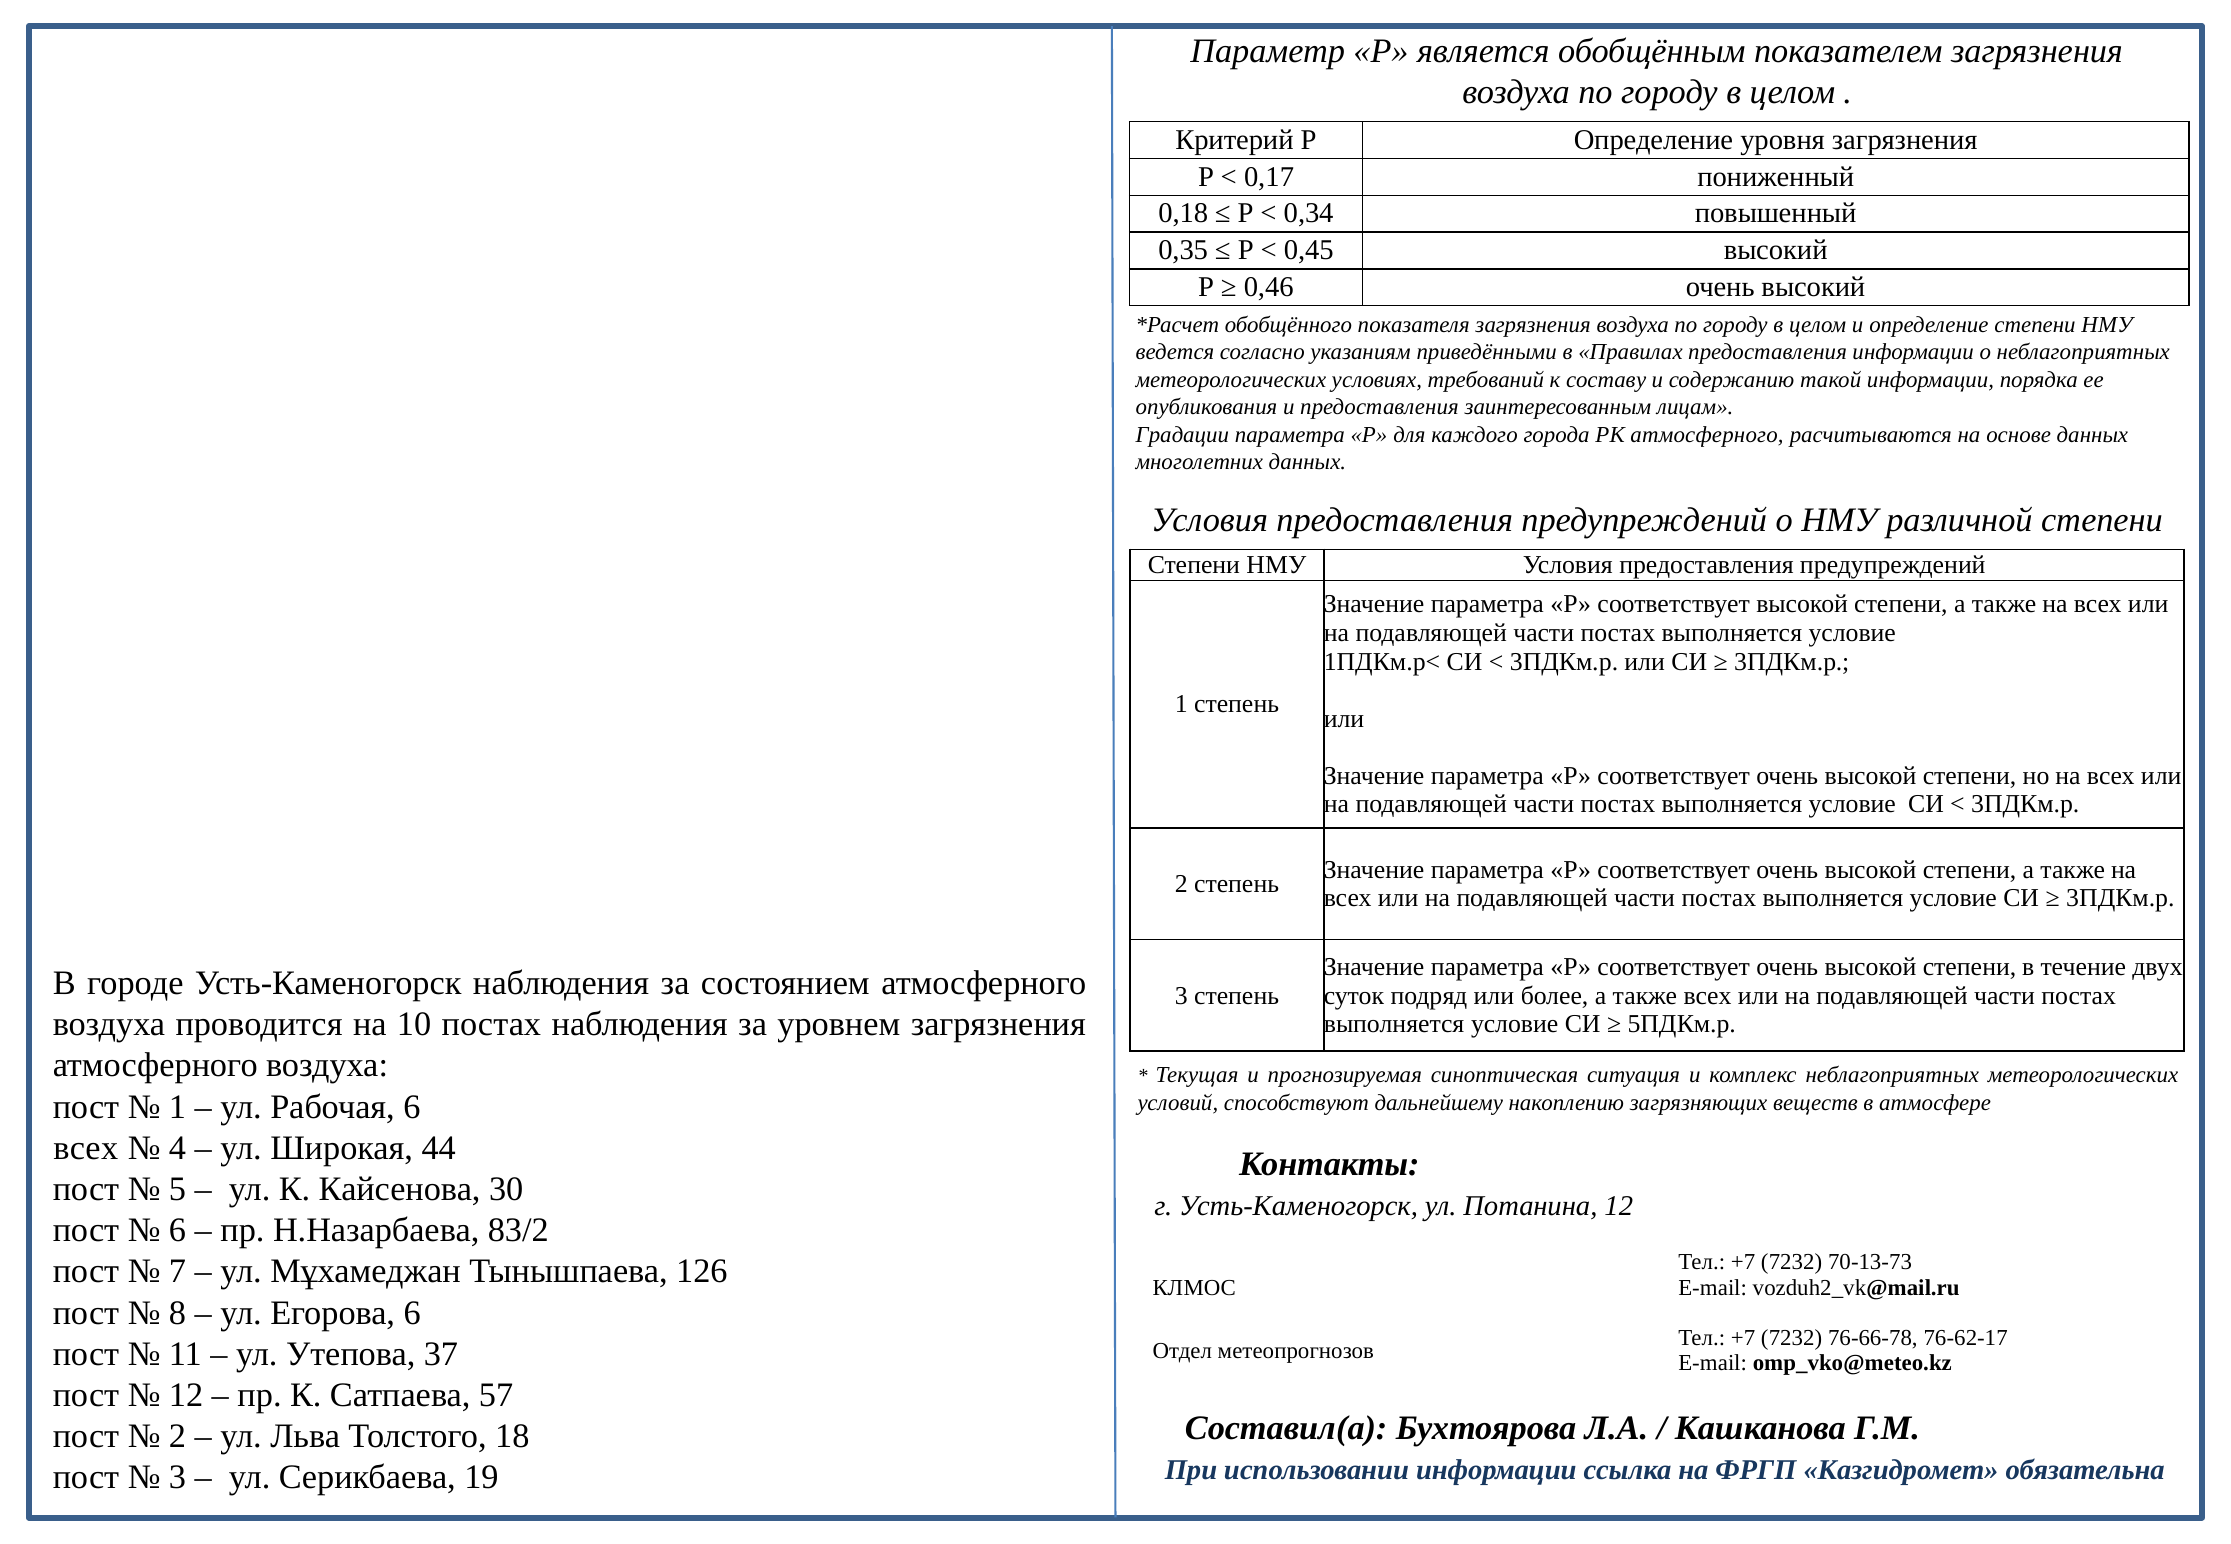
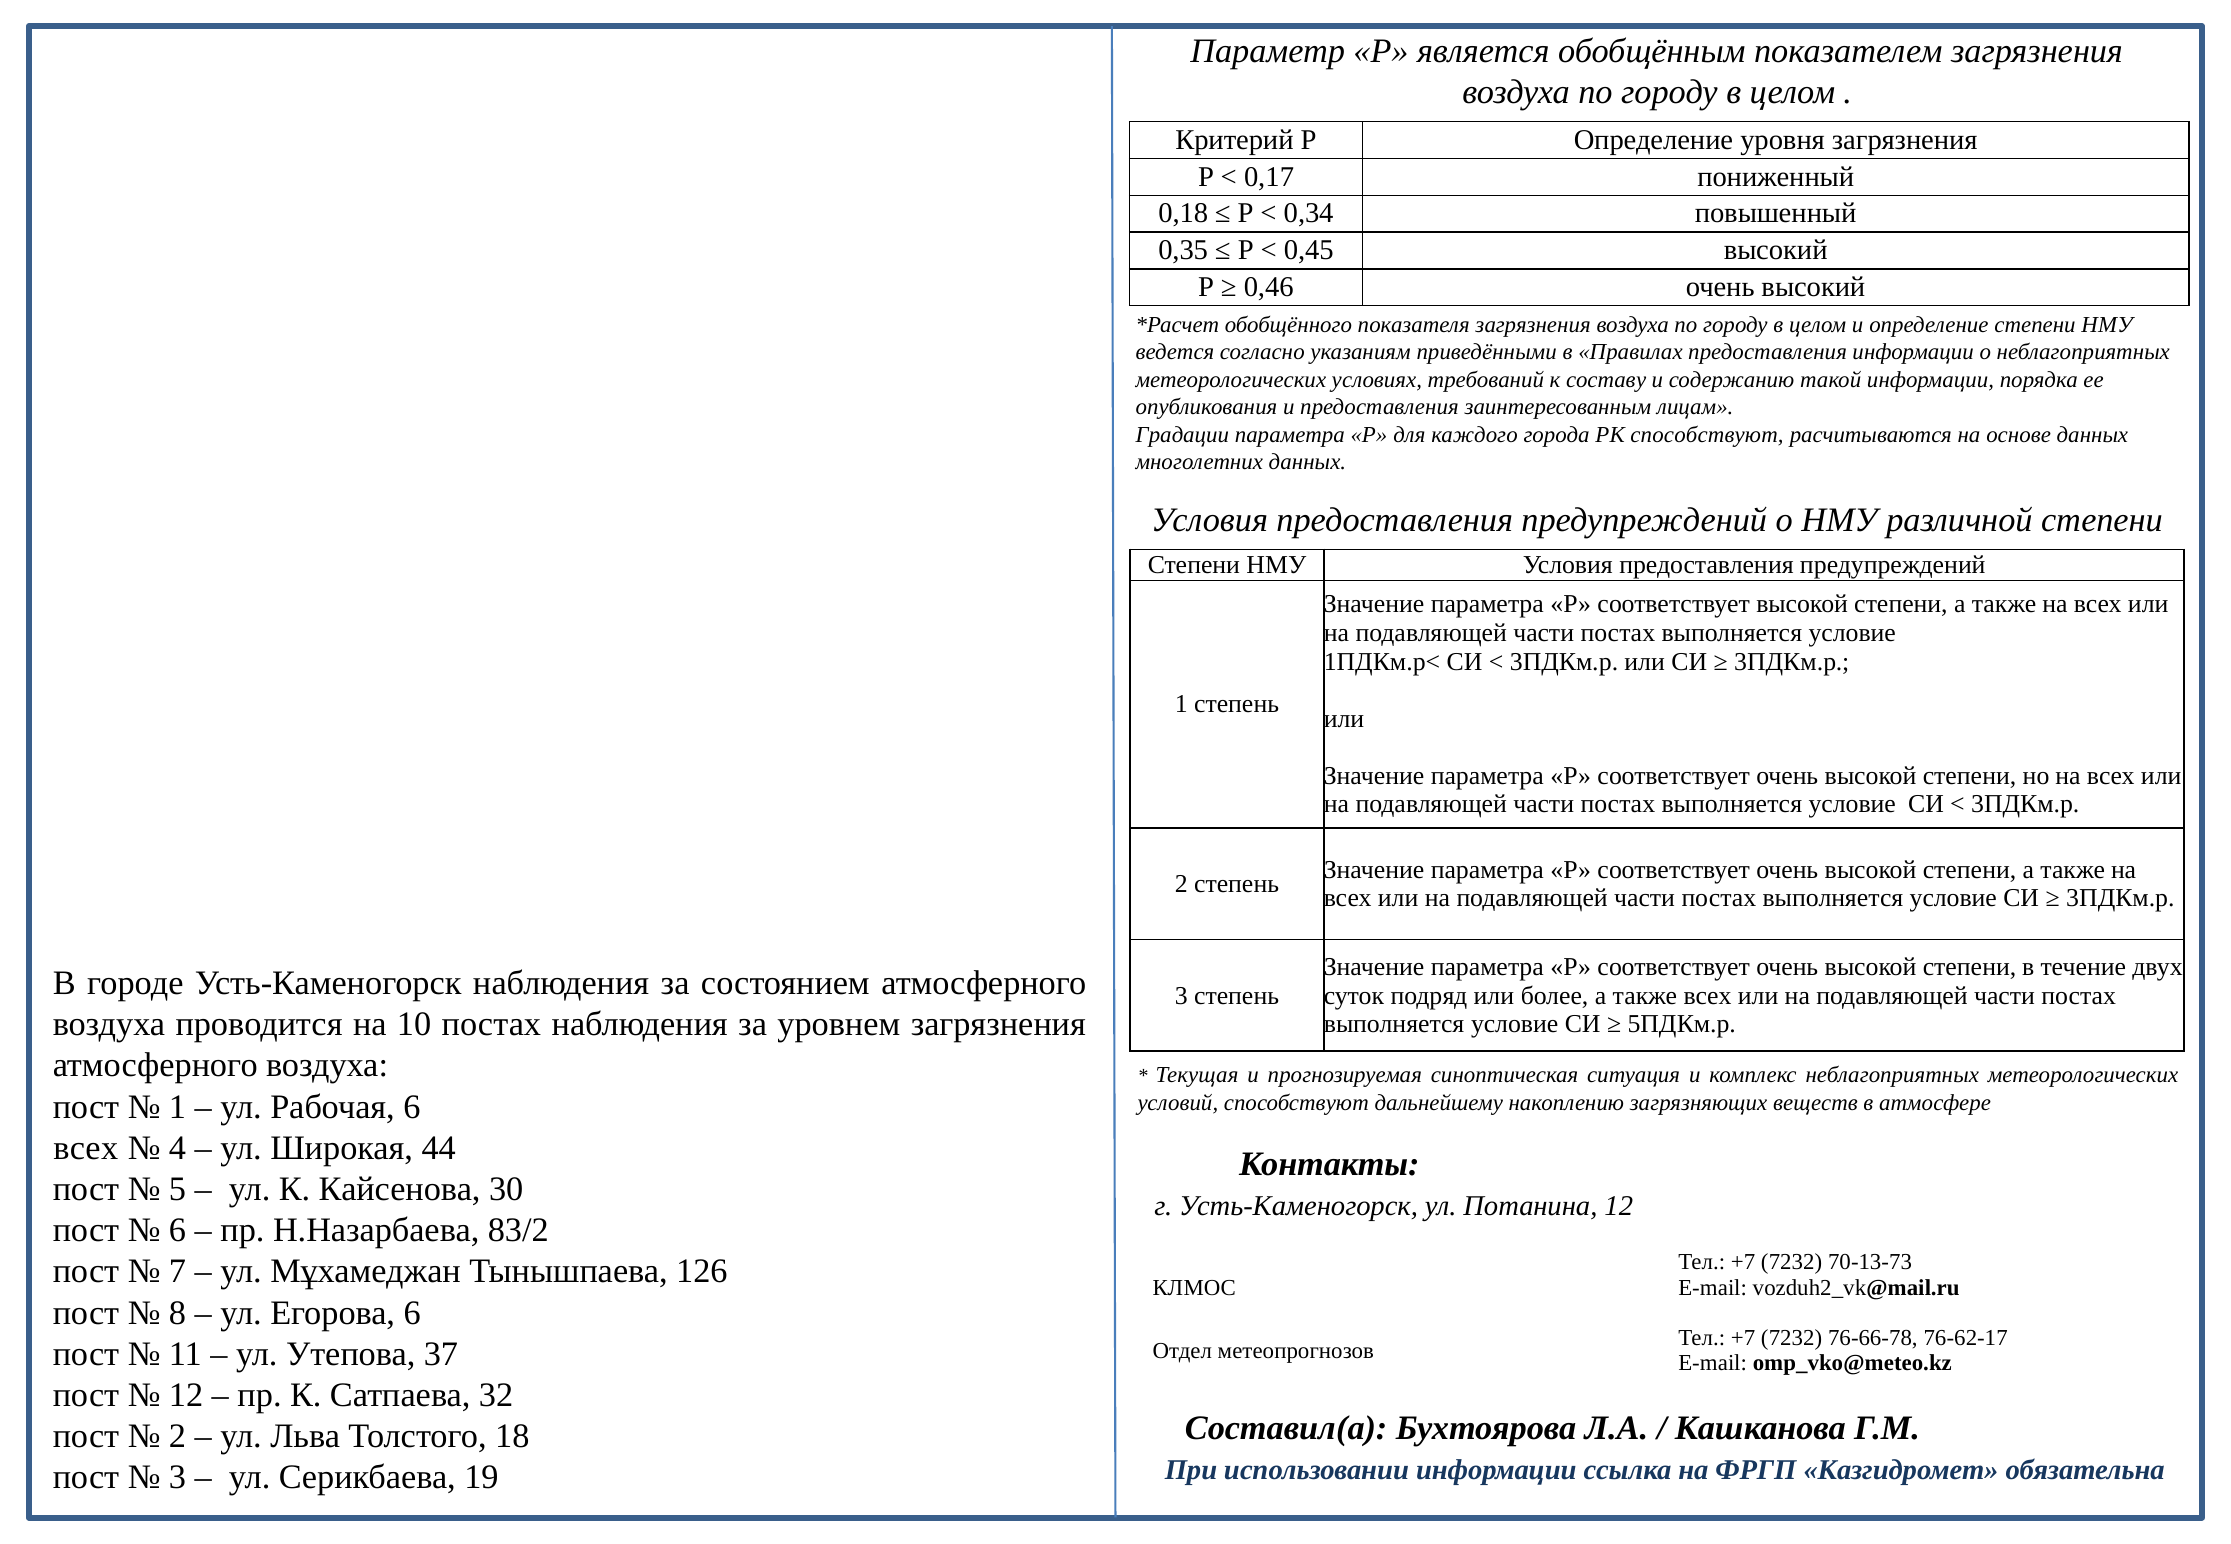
РК атмосферного: атмосферного -> способствуют (1707, 435)
57: 57 -> 32 (496, 1396)
